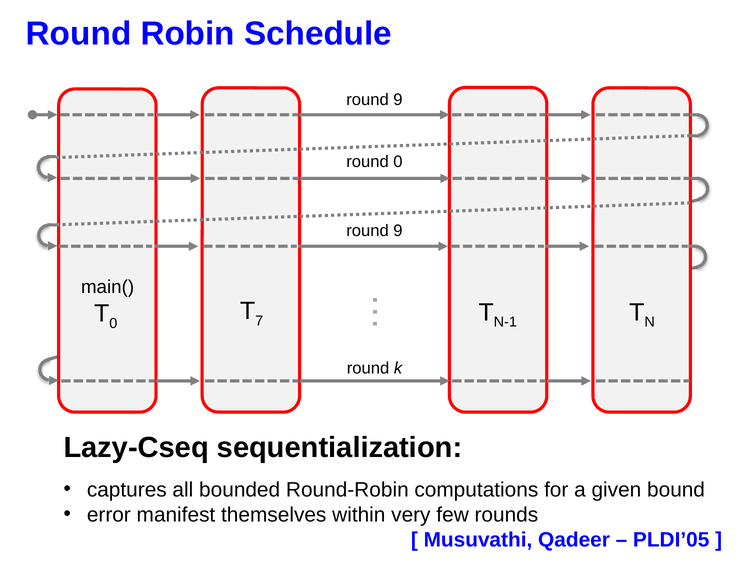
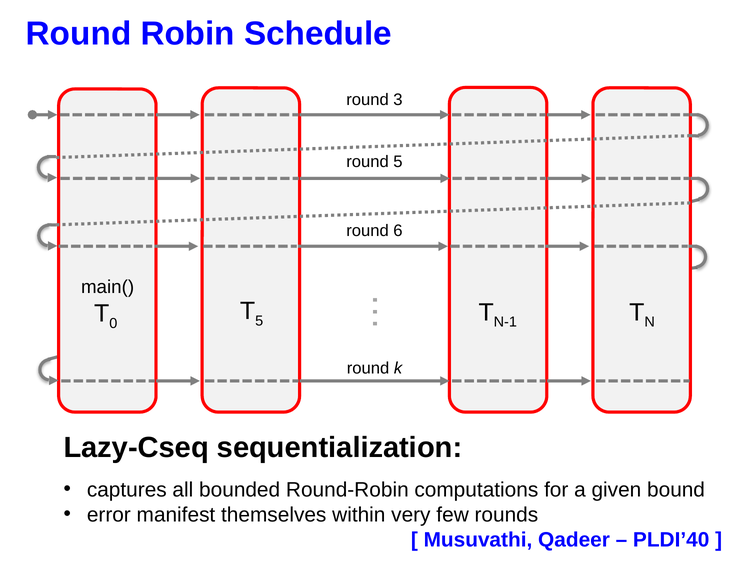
9: 9 -> 3 (398, 99)
round 0: 0 -> 5 (398, 162)
9: 9 -> 6 (398, 231)
7: 7 -> 5 (259, 321)
PLDI’05: PLDI’05 -> PLDI’40 (671, 539)
